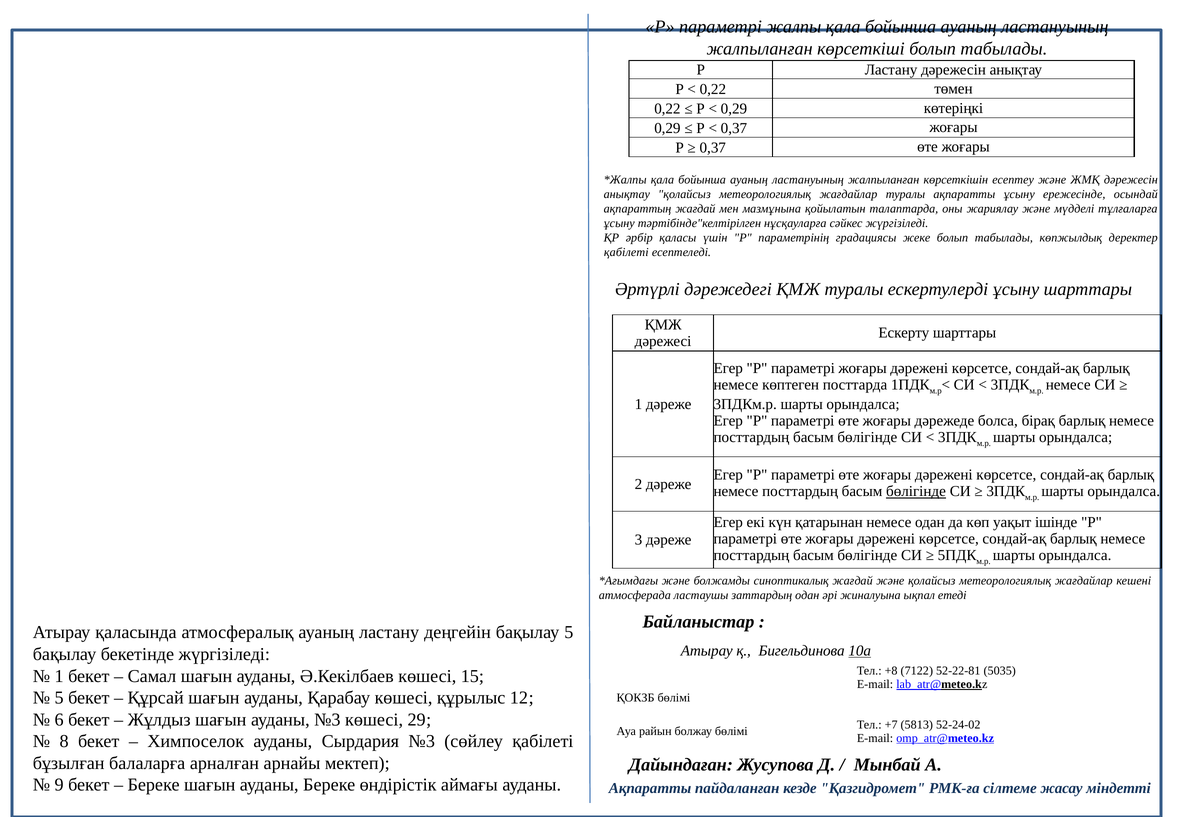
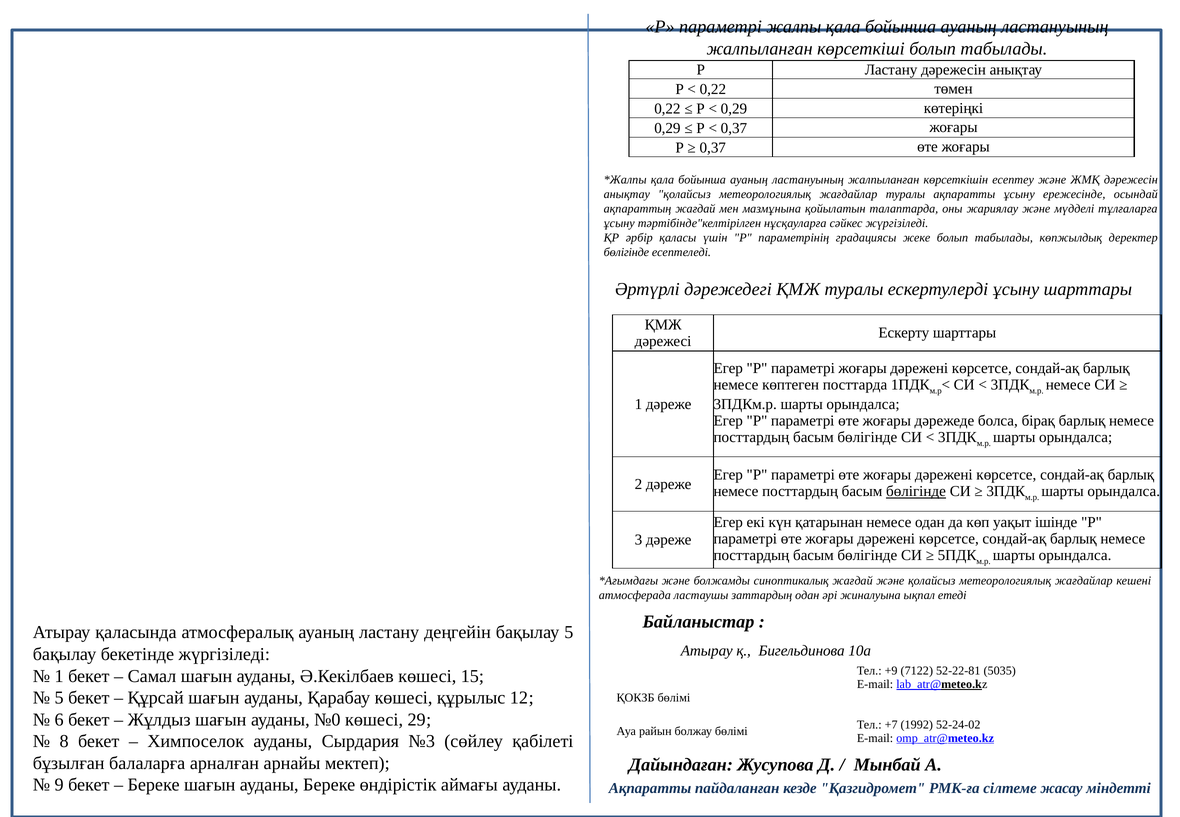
қабілеті: қабілеті -> бөлігінде (626, 252)
10а underline: present -> none (860, 651)
+8: +8 -> +9 (891, 671)
ауданы №3: №3 -> №0 (327, 720)
5813: 5813 -> 1992 (917, 725)
